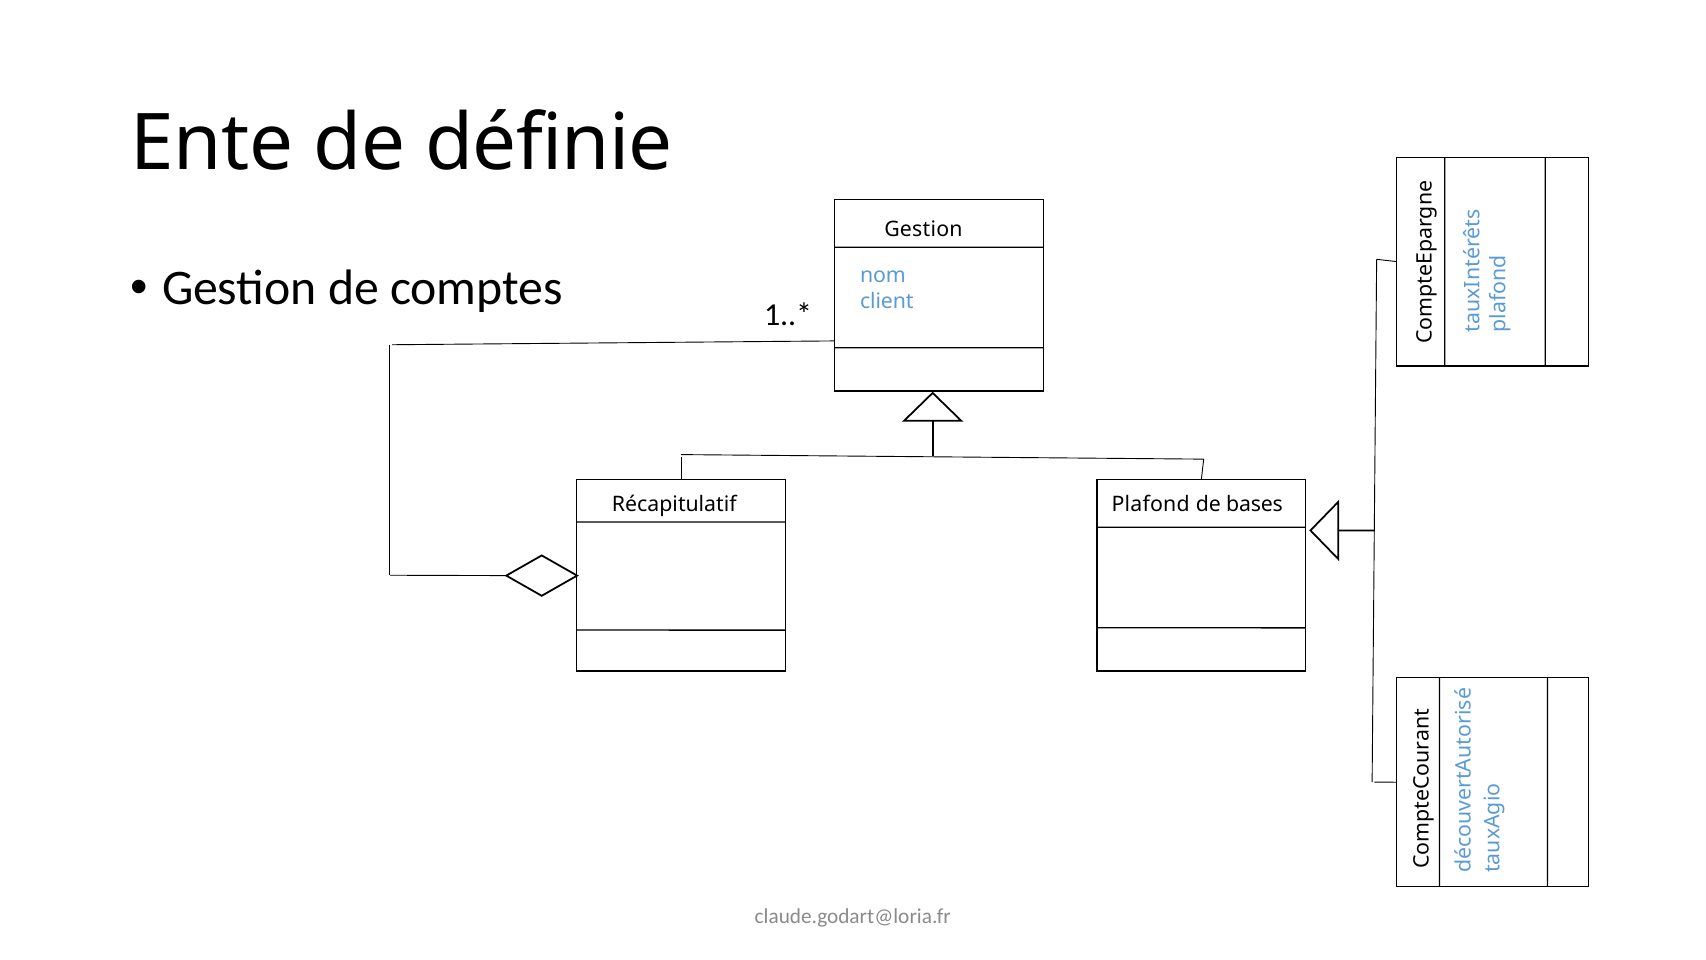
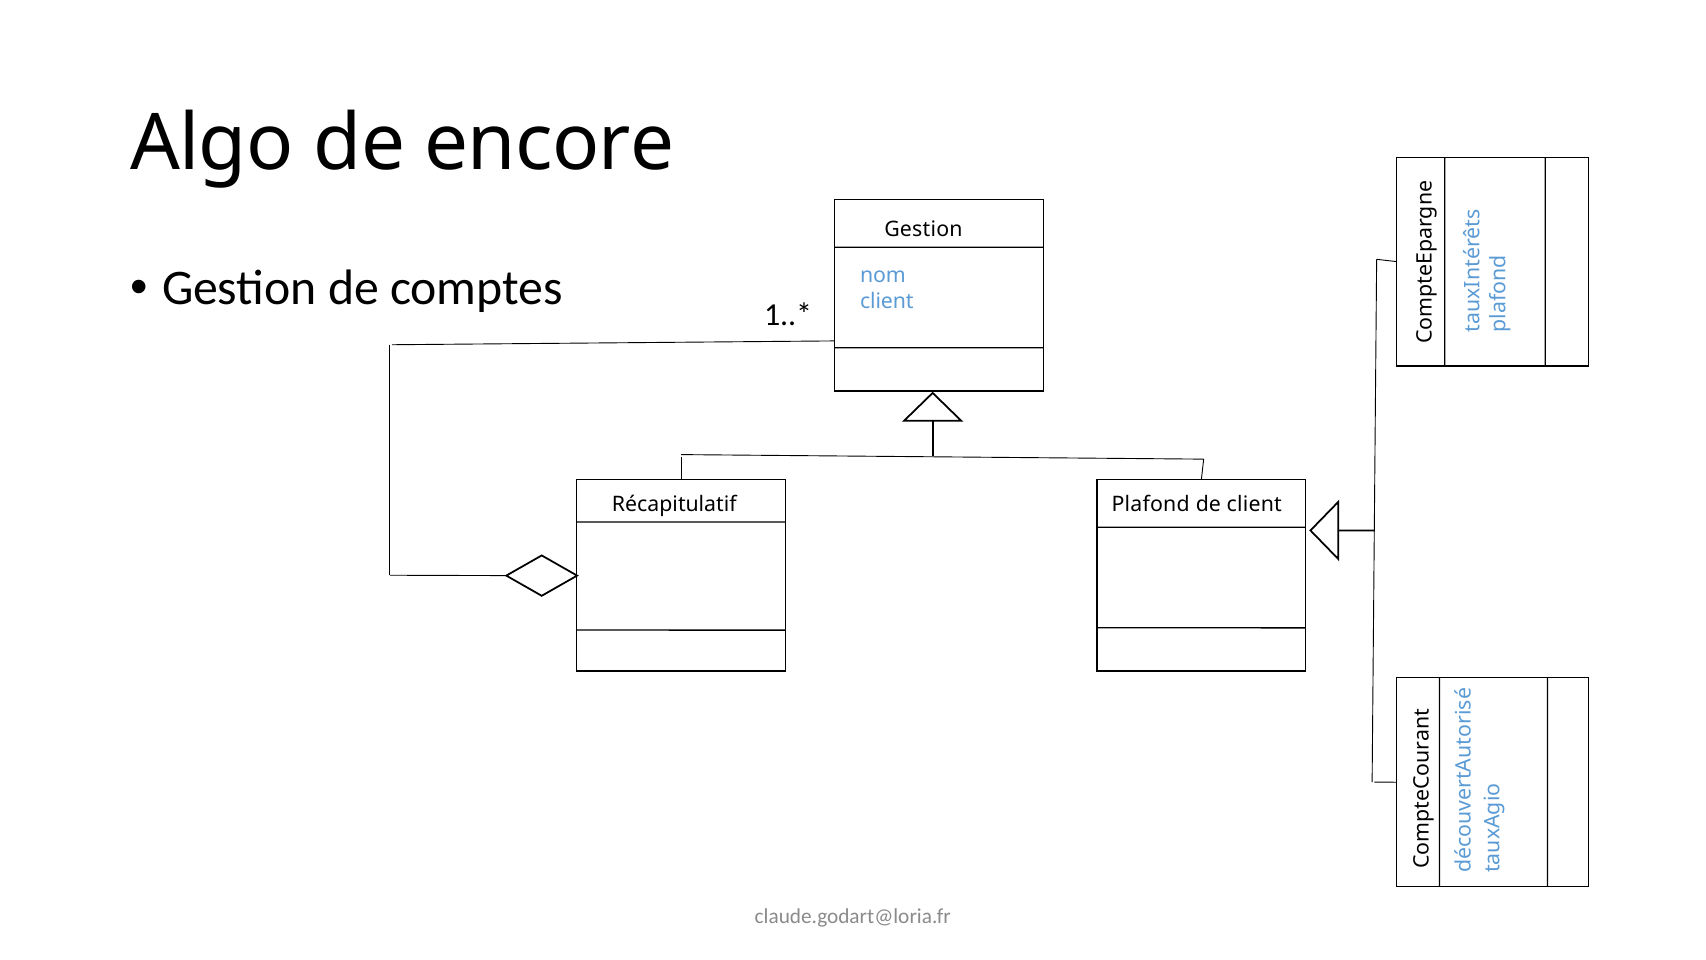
Ente: Ente -> Algo (212, 143)
définie: définie -> encore (549, 143)
de bases: bases -> client (1254, 504)
